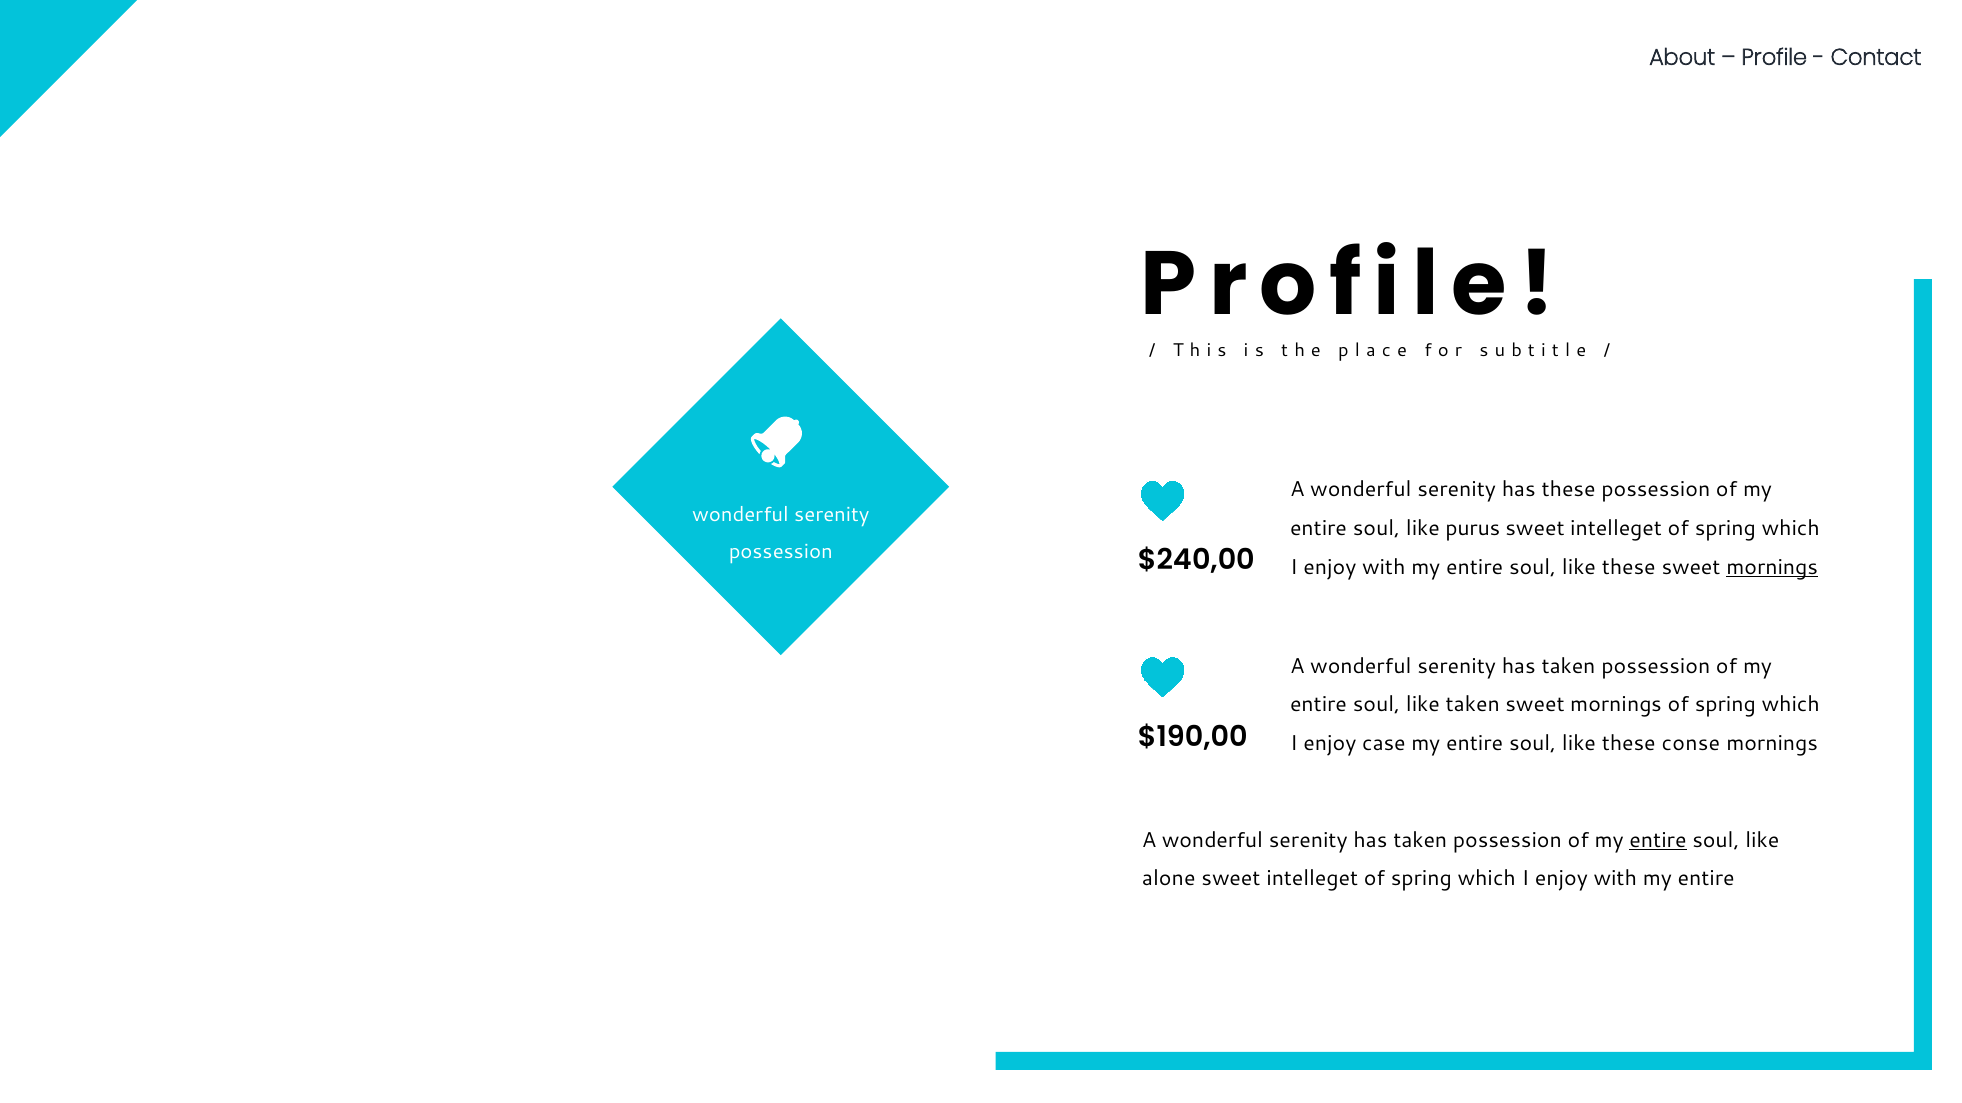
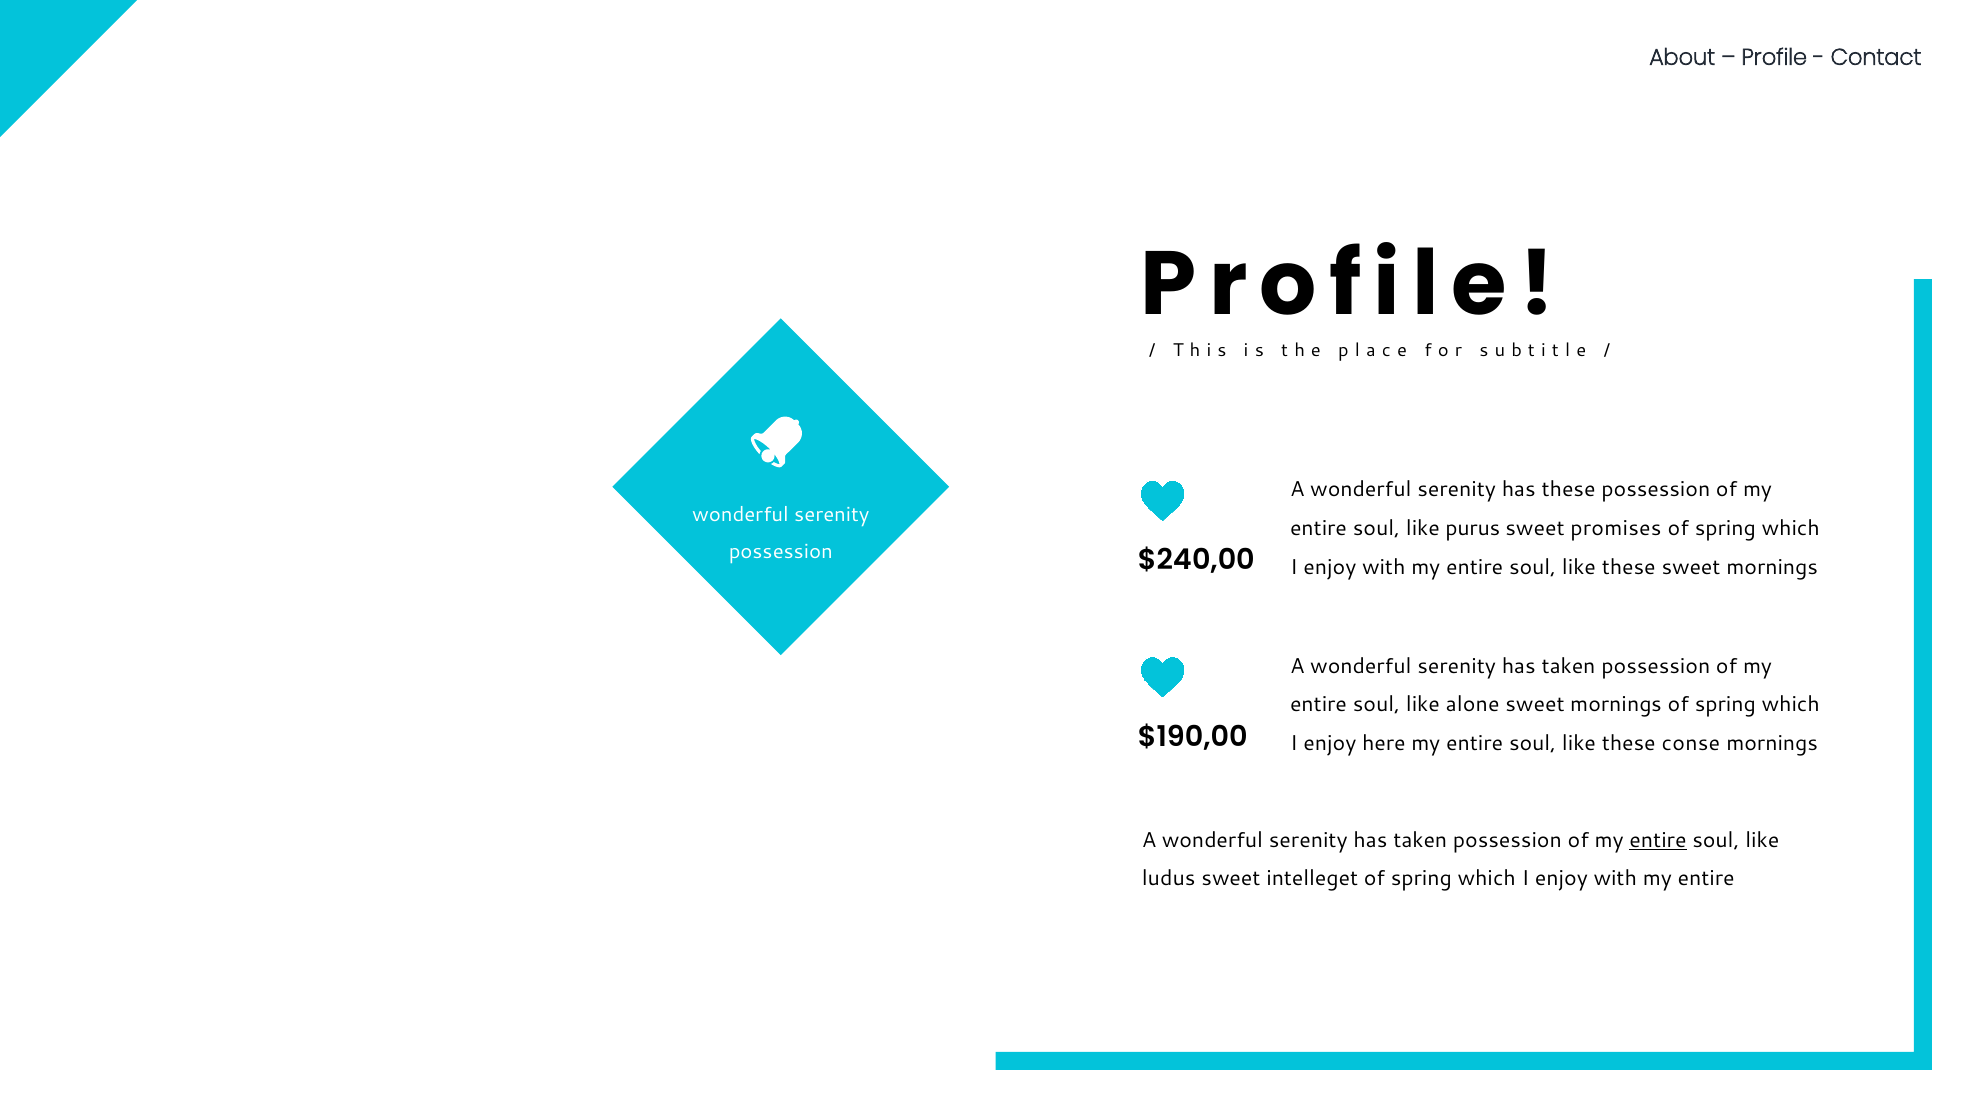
intelleget: intelleget -> promises (1616, 529)
mornings underline: present -> none (1772, 567)
like taken: taken -> alone (1473, 705)
case: case -> here (1384, 744)
alone: alone -> ludus (1169, 879)
